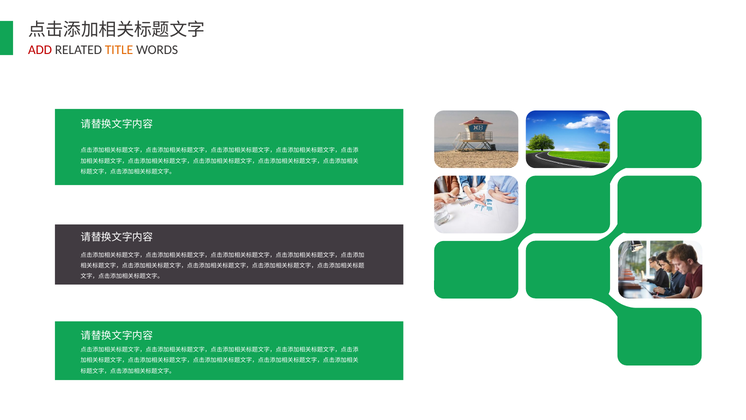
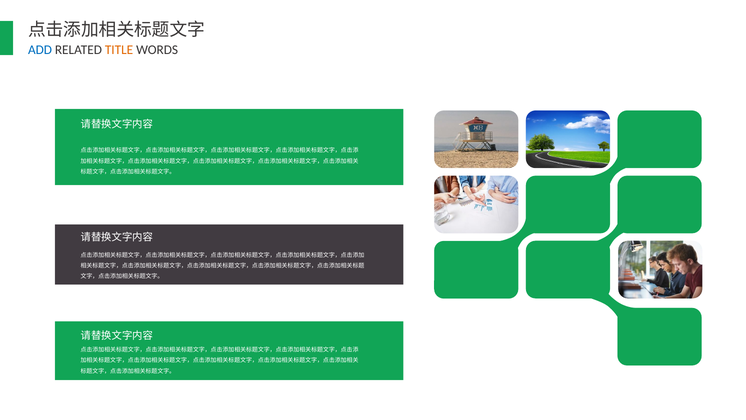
ADD colour: red -> blue (40, 50)
